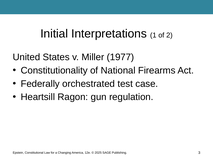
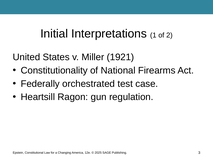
1977: 1977 -> 1921 (120, 57)
